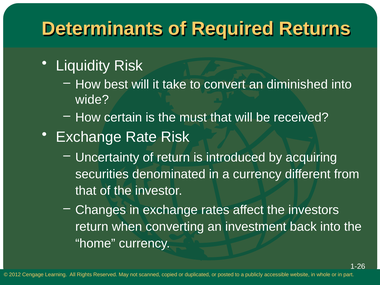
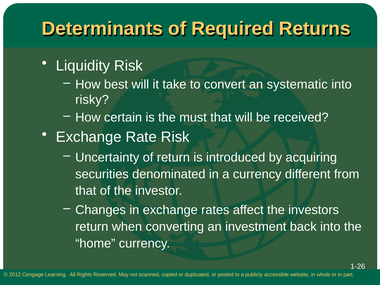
diminished: diminished -> systematic (297, 84)
wide: wide -> risky (92, 100)
